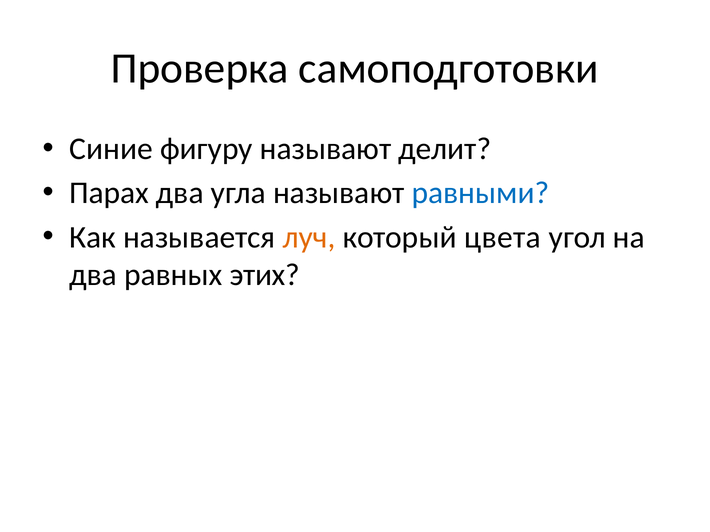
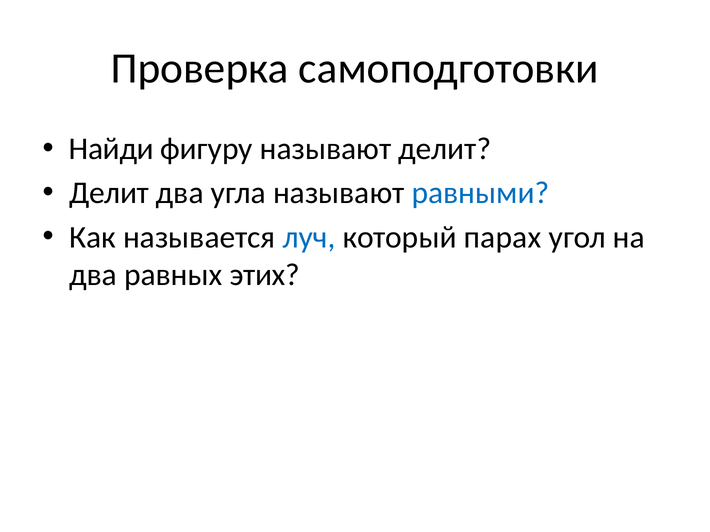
Синие: Синие -> Найди (111, 149)
Парах: Парах -> Делит (109, 193)
луч colour: orange -> blue (309, 237)
цвета: цвета -> парах (503, 237)
